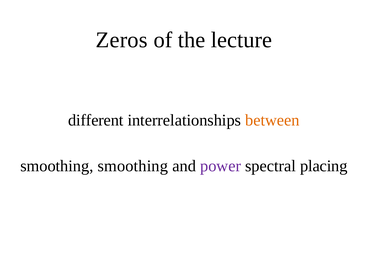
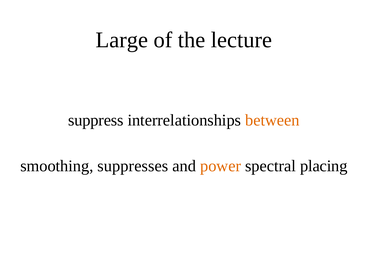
Zeros: Zeros -> Large (122, 40)
different: different -> suppress (96, 120)
smoothing smoothing: smoothing -> suppresses (133, 166)
power colour: purple -> orange (221, 166)
